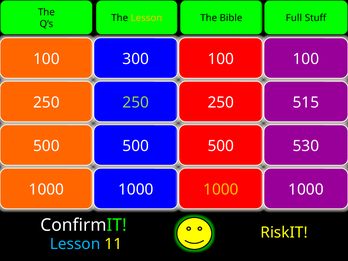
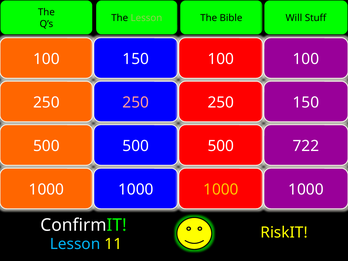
Lesson colour: yellow -> light green (146, 18)
Full: Full -> Will (294, 18)
100 300: 300 -> 150 (136, 59)
250 colour: light green -> pink (136, 103)
250 515: 515 -> 150 (306, 103)
530: 530 -> 722 (306, 146)
